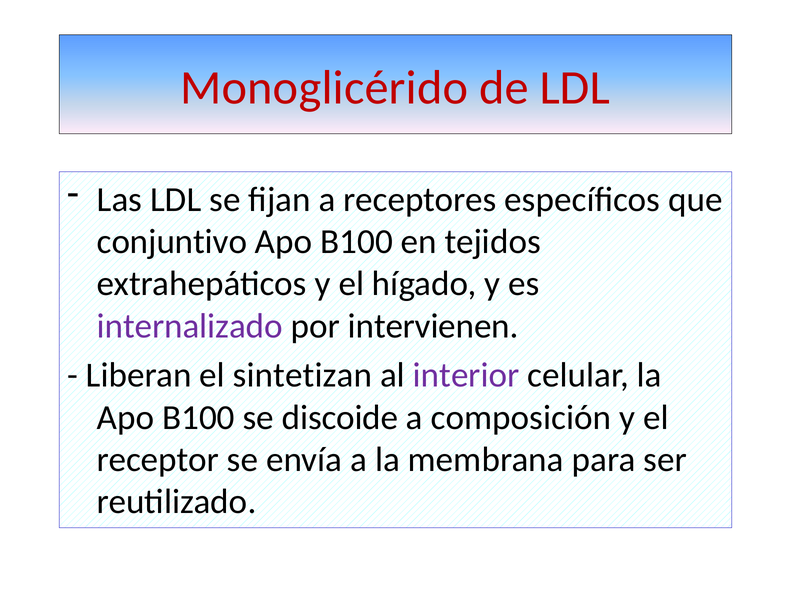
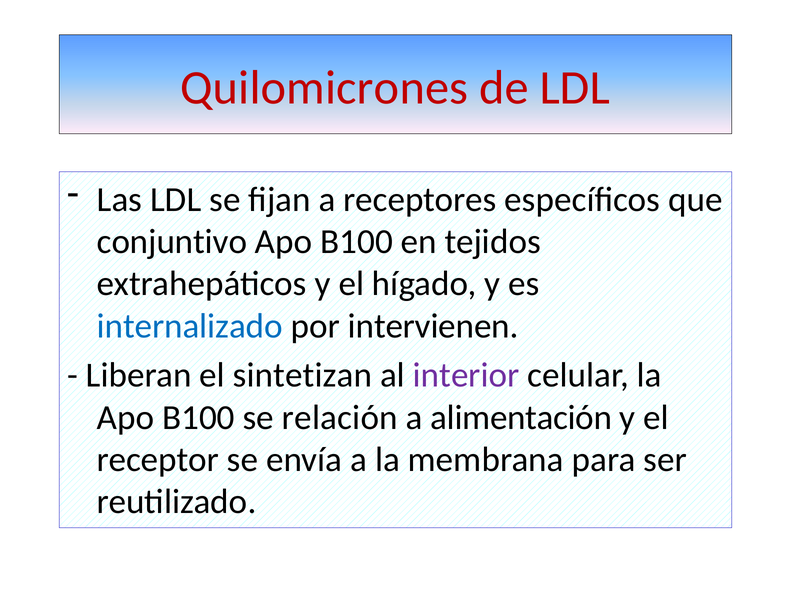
Monoglicérido: Monoglicérido -> Quilomicrones (324, 88)
internalizado colour: purple -> blue (190, 326)
discoide: discoide -> relación (340, 418)
composición: composición -> alimentación (521, 418)
